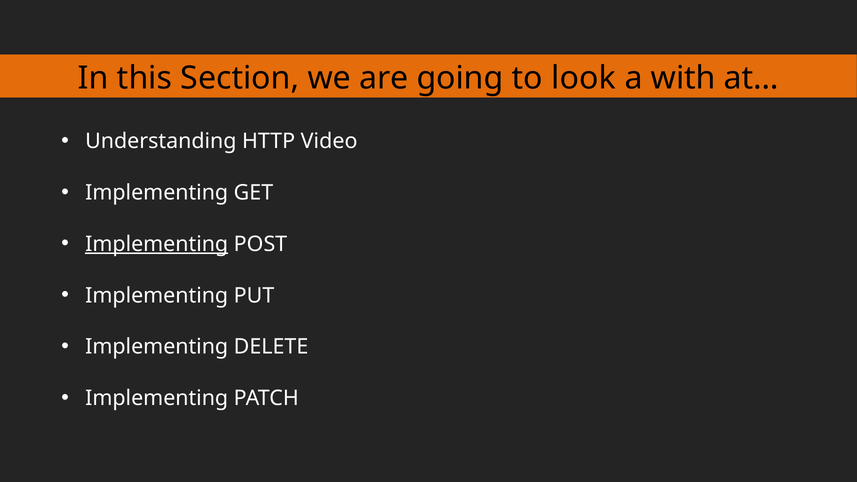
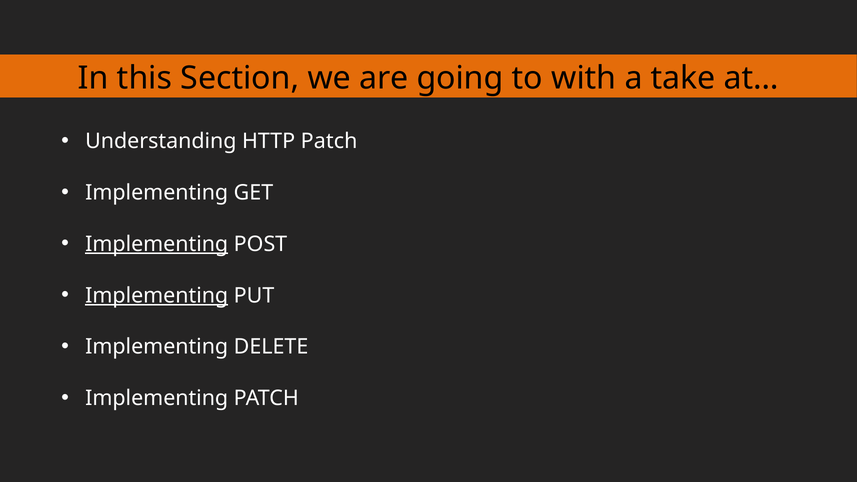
look: look -> with (584, 78)
with: with -> take (683, 78)
HTTP Video: Video -> Patch (329, 141)
Implementing underline: none -> present (157, 296)
